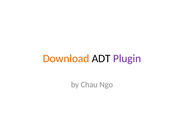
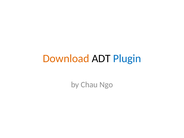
Plugin colour: purple -> blue (127, 58)
